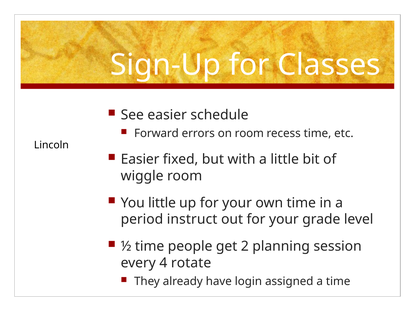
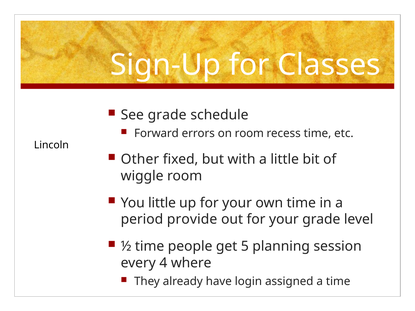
See easier: easier -> grade (167, 115)
Easier: Easier -> Other (140, 159)
instruct: instruct -> provide (192, 220)
2: 2 -> 5 (245, 247)
rotate: rotate -> where (191, 263)
